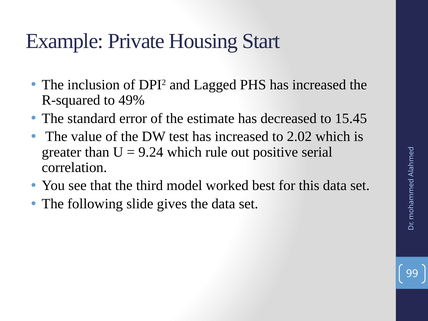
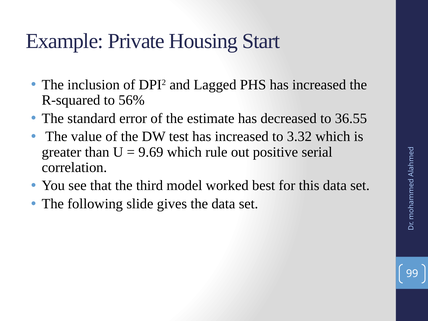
49%: 49% -> 56% (132, 100)
15.45: 15.45 -> 36.55 (351, 118)
2.02: 2.02 -> 3.32 (299, 137)
9.24: 9.24 -> 9.69 (151, 152)
